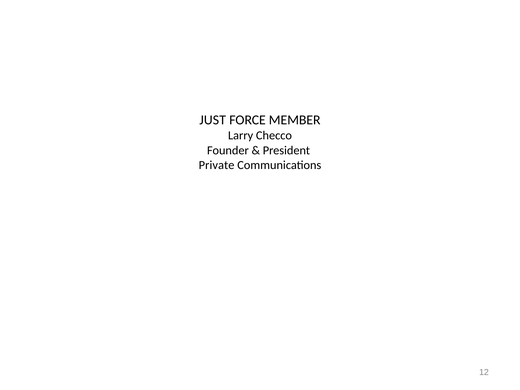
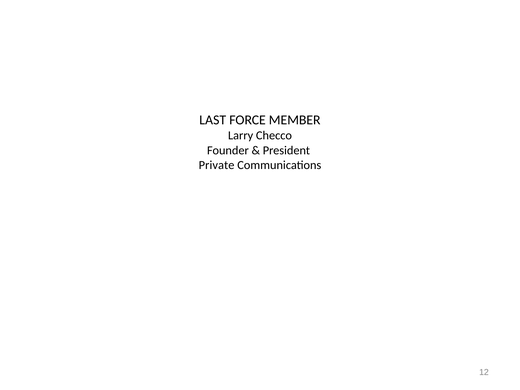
JUST: JUST -> LAST (213, 120)
